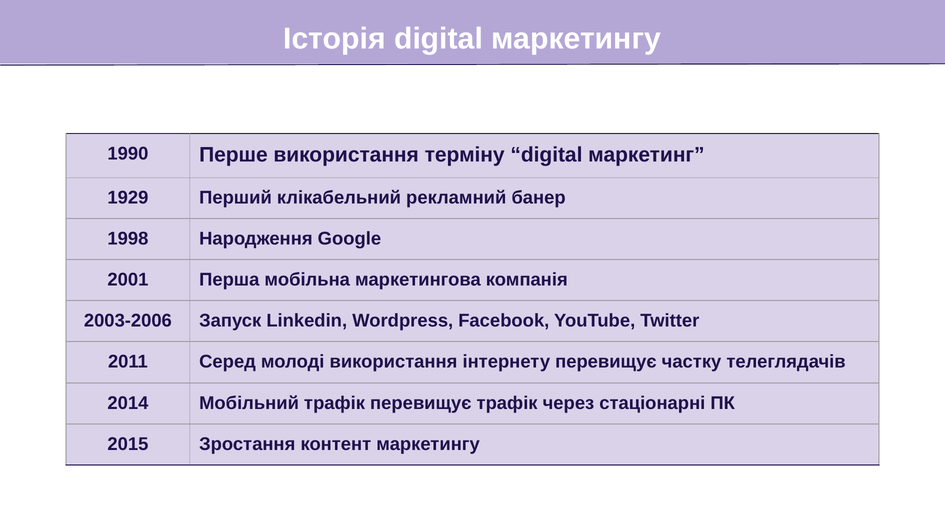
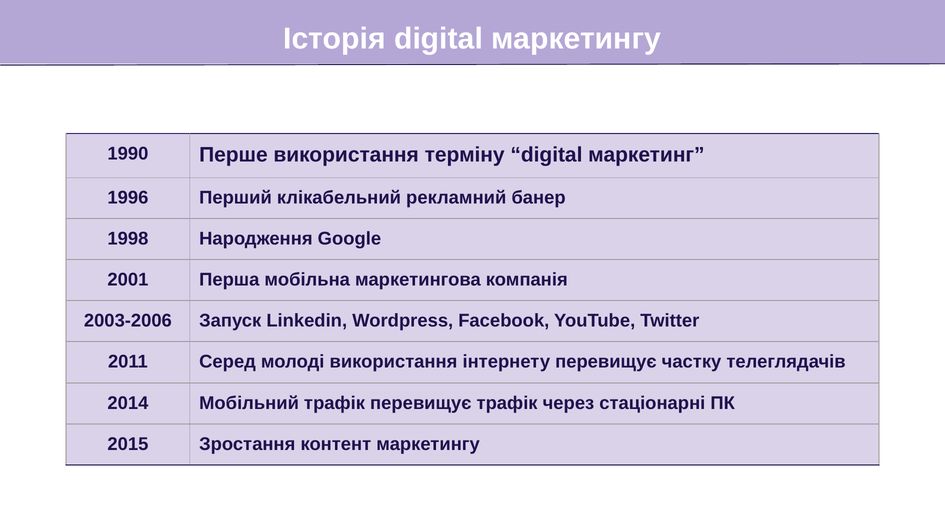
1929: 1929 -> 1996 (128, 198)
